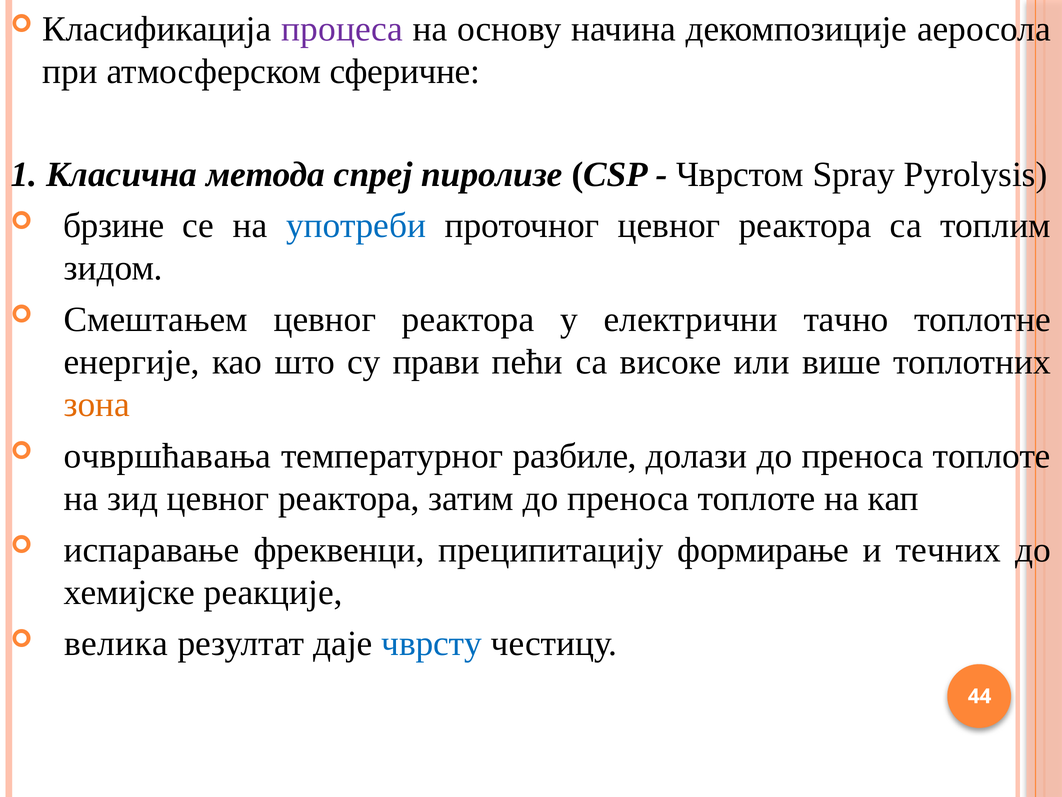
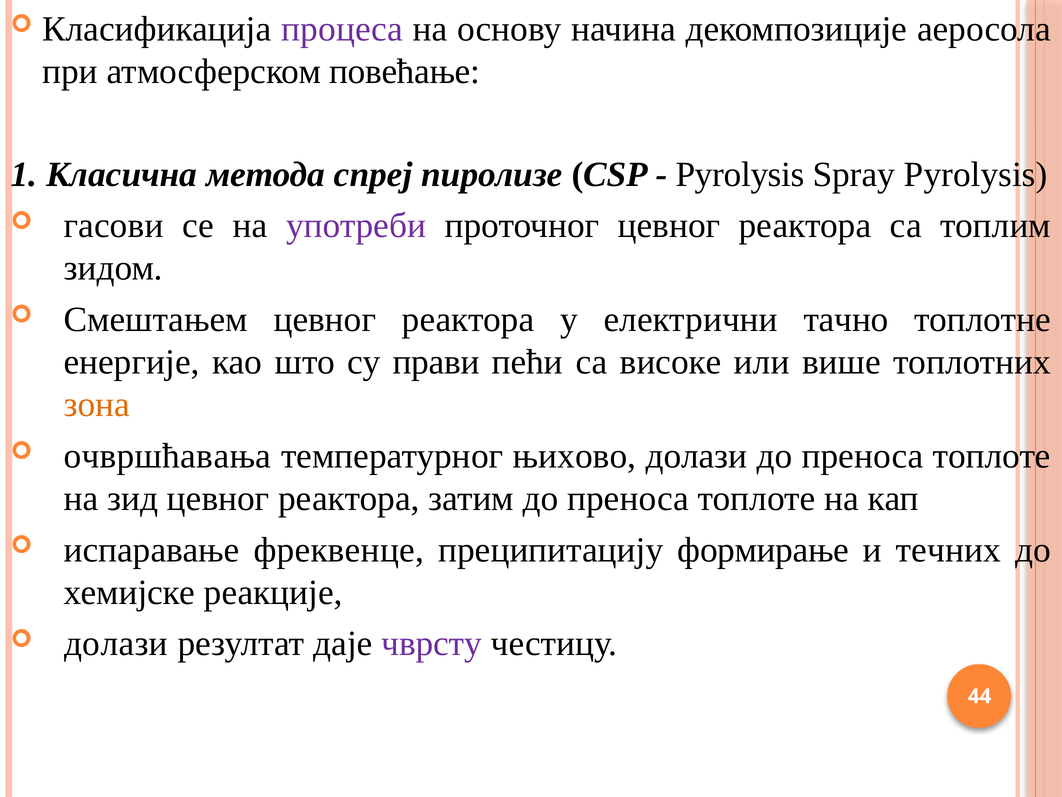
сферичне: сферичне -> повећање (405, 72)
Чврстом: Чврстом -> Pyrolysis (740, 174)
брзине: брзине -> гасови (114, 226)
употреби colour: blue -> purple (356, 226)
разбиле: разбиле -> њихово (575, 456)
фреквенци: фреквенци -> фреквенце (339, 550)
велика: велика -> долази (116, 643)
чврсту colour: blue -> purple (432, 643)
